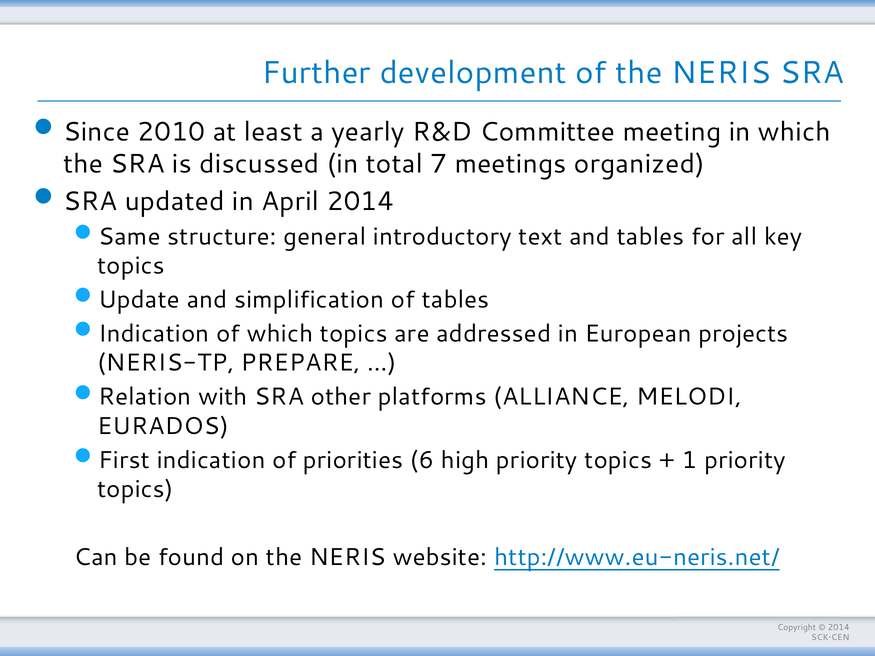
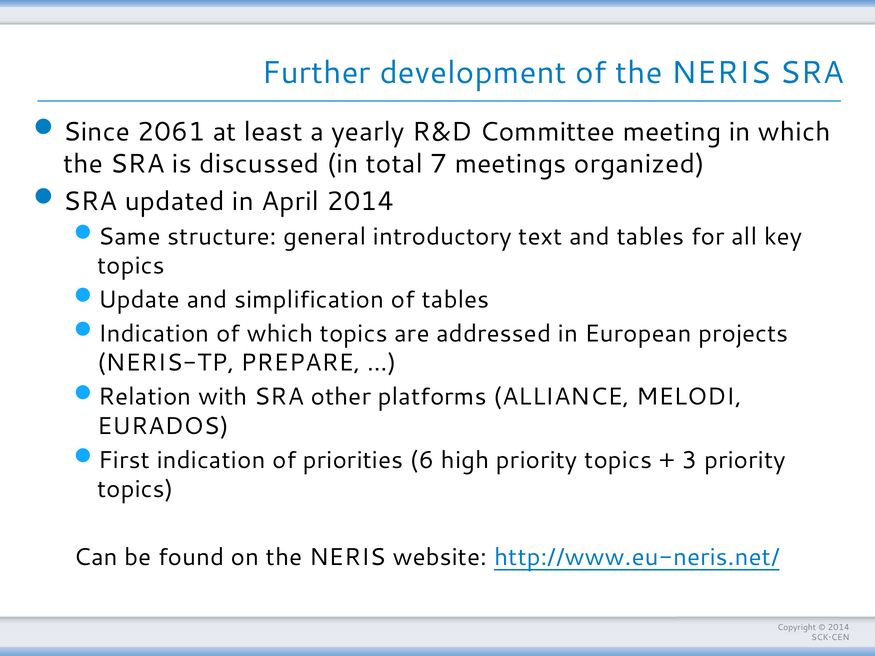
2010: 2010 -> 2061 (171, 132)
1: 1 -> 3 (690, 460)
